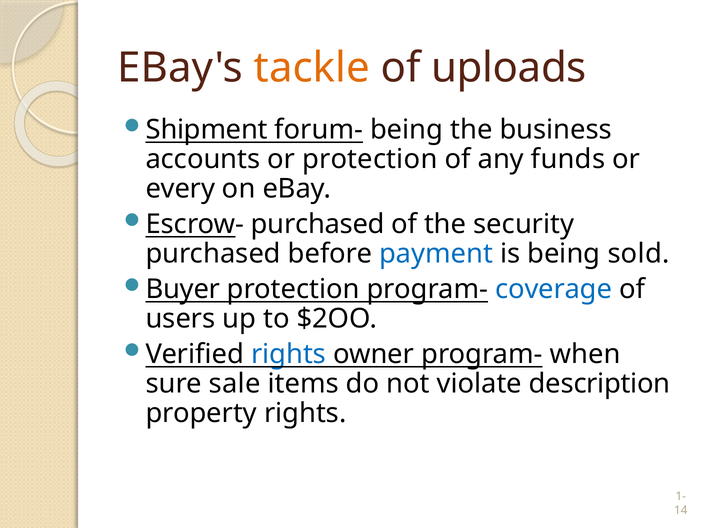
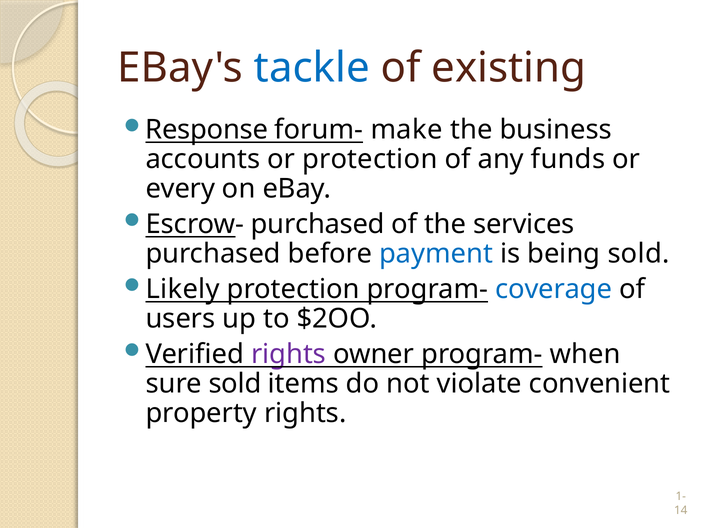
tackle colour: orange -> blue (312, 68)
uploads: uploads -> existing (509, 68)
Shipment: Shipment -> Response (207, 130)
forum- being: being -> make (407, 130)
security: security -> services (524, 224)
Buyer: Buyer -> Likely (183, 289)
rights colour: blue -> purple (289, 354)
sure sale: sale -> sold (235, 384)
description: description -> convenient (600, 384)
